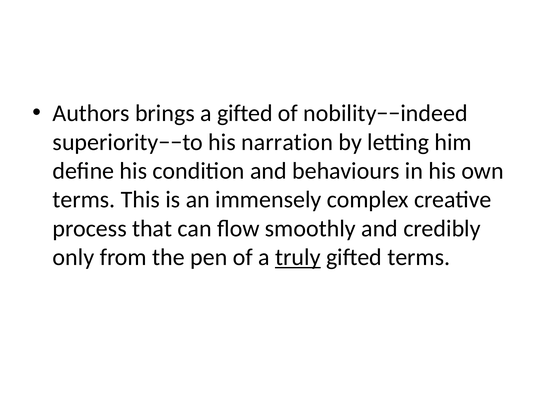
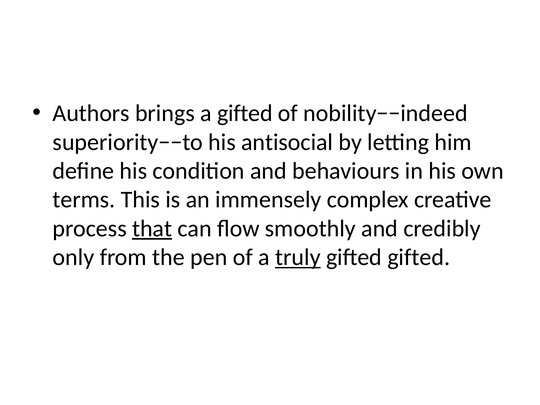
narration: narration -> antisocial (287, 142)
that underline: none -> present (152, 229)
gifted terms: terms -> gifted (419, 257)
